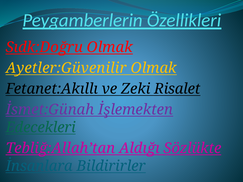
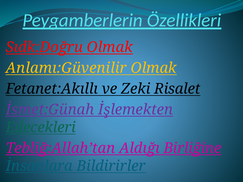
Ayetler:Güvenilir: Ayetler:Güvenilir -> Anlamı:Güvenilir (66, 68)
Sözlükte: Sözlükte -> Birliğine (192, 148)
